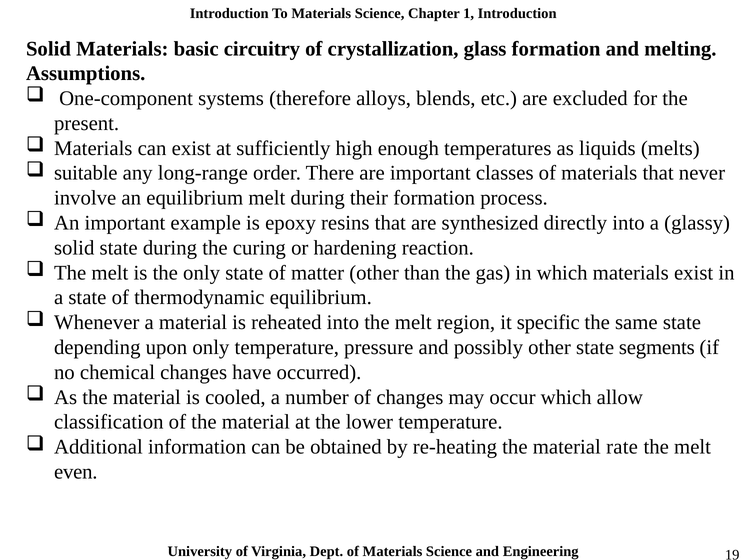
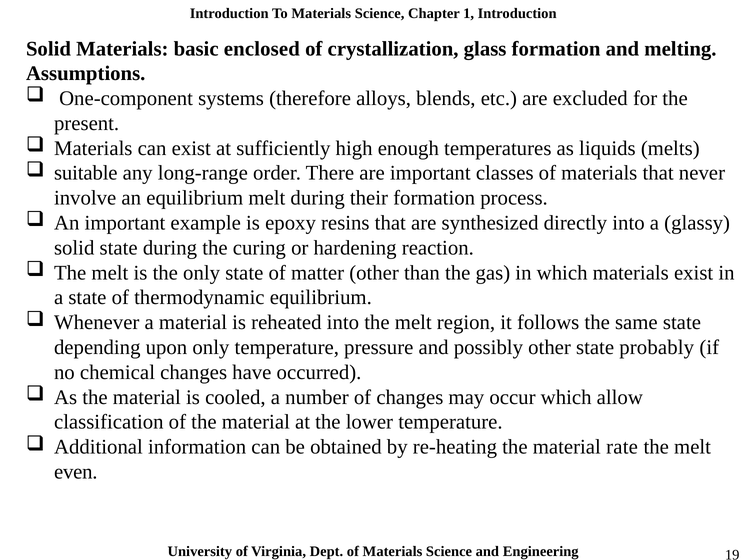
circuitry: circuitry -> enclosed (262, 49)
specific: specific -> follows (548, 323)
segments: segments -> probably (657, 348)
